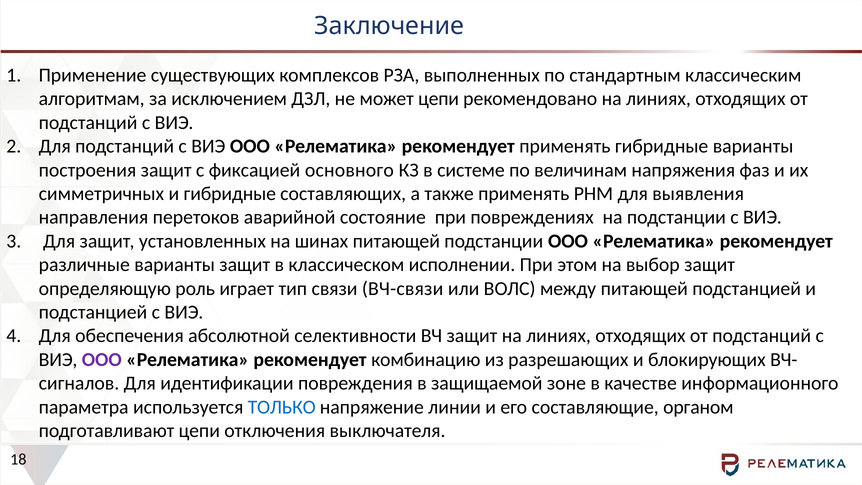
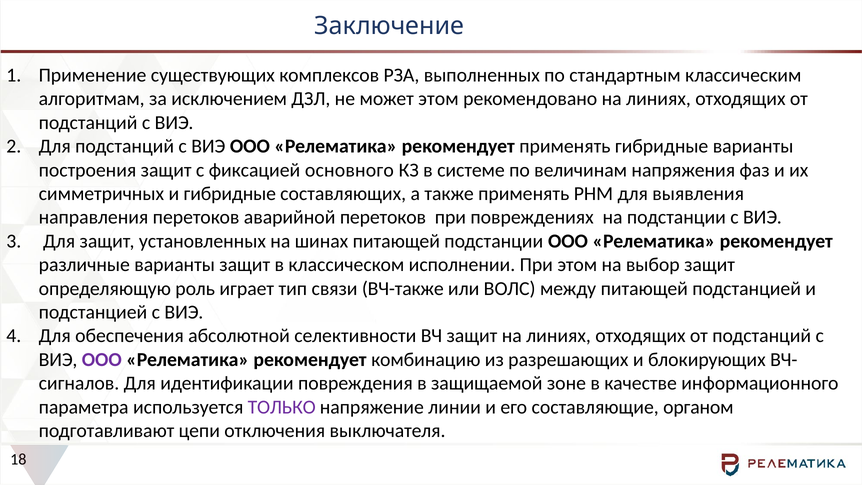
может цепи: цепи -> этом (438, 99)
аварийной состояние: состояние -> перетоков (383, 217)
ВЧ-связи: ВЧ-связи -> ВЧ-также (403, 288)
ТОЛЬКО colour: blue -> purple (282, 407)
